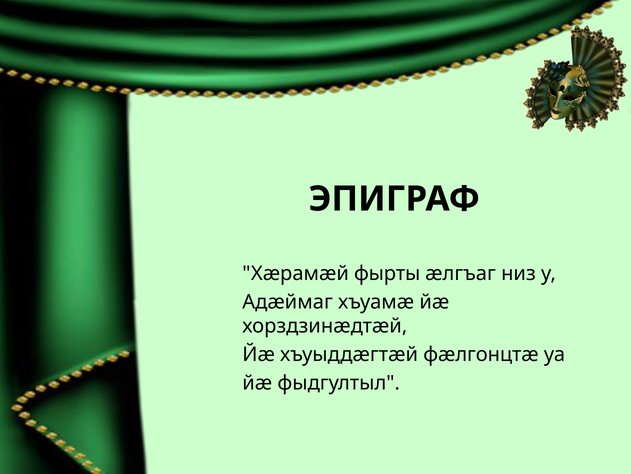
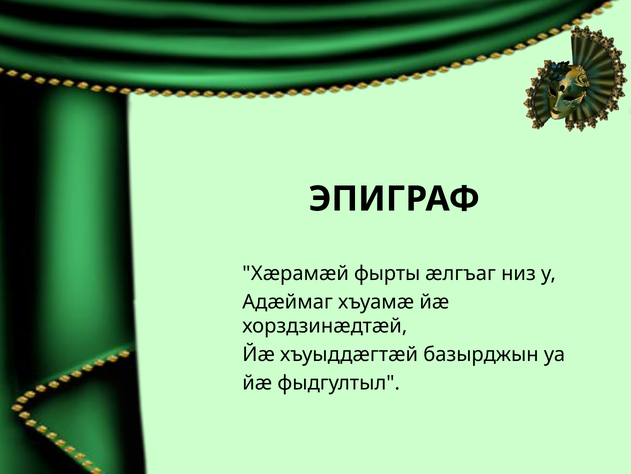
фæлгонцтæ: фæлгонцтæ -> базырджын (481, 354)
